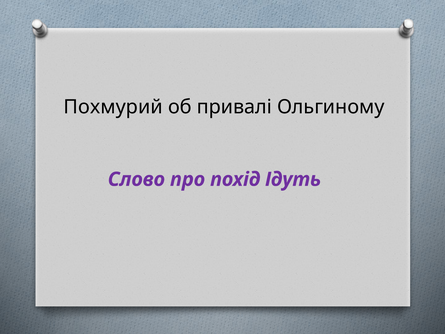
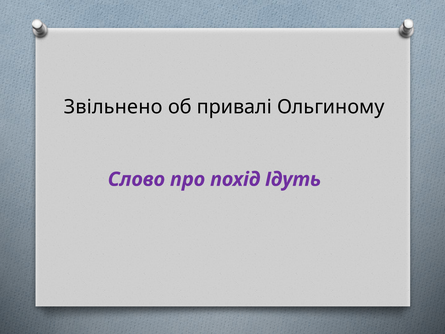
Похмурий: Похмурий -> Звільнено (113, 107)
